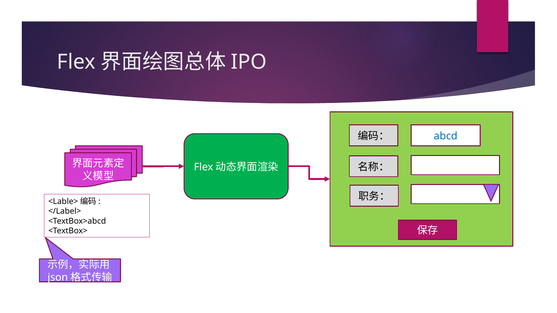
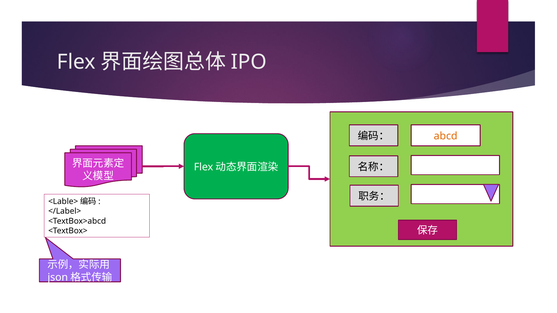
abcd colour: blue -> orange (446, 136)
